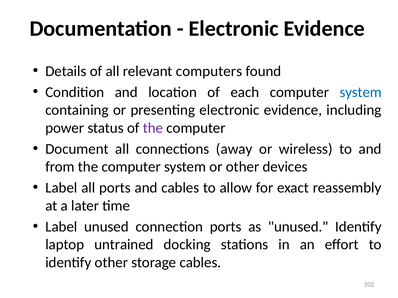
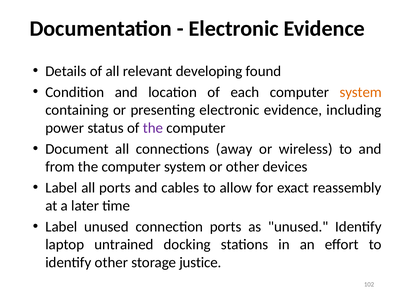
computers: computers -> developing (209, 71)
system colour: blue -> orange (361, 92)
storage cables: cables -> justice (200, 263)
